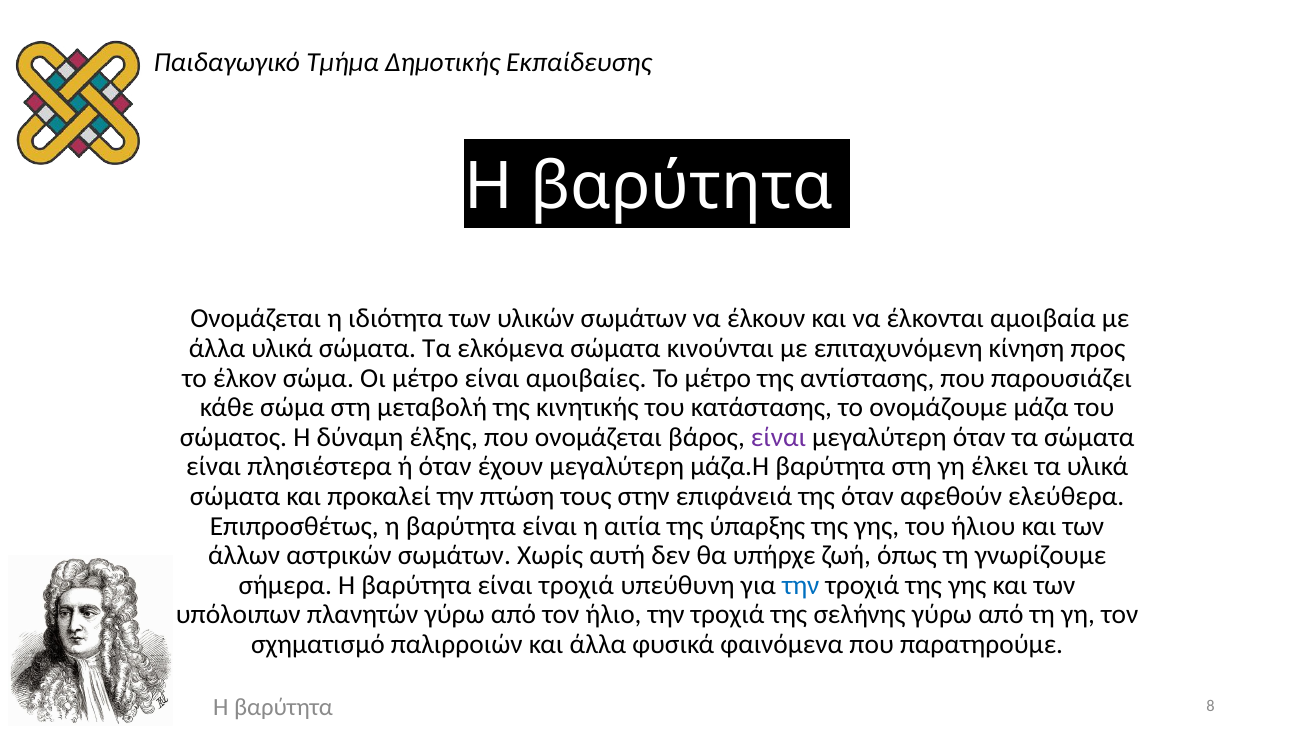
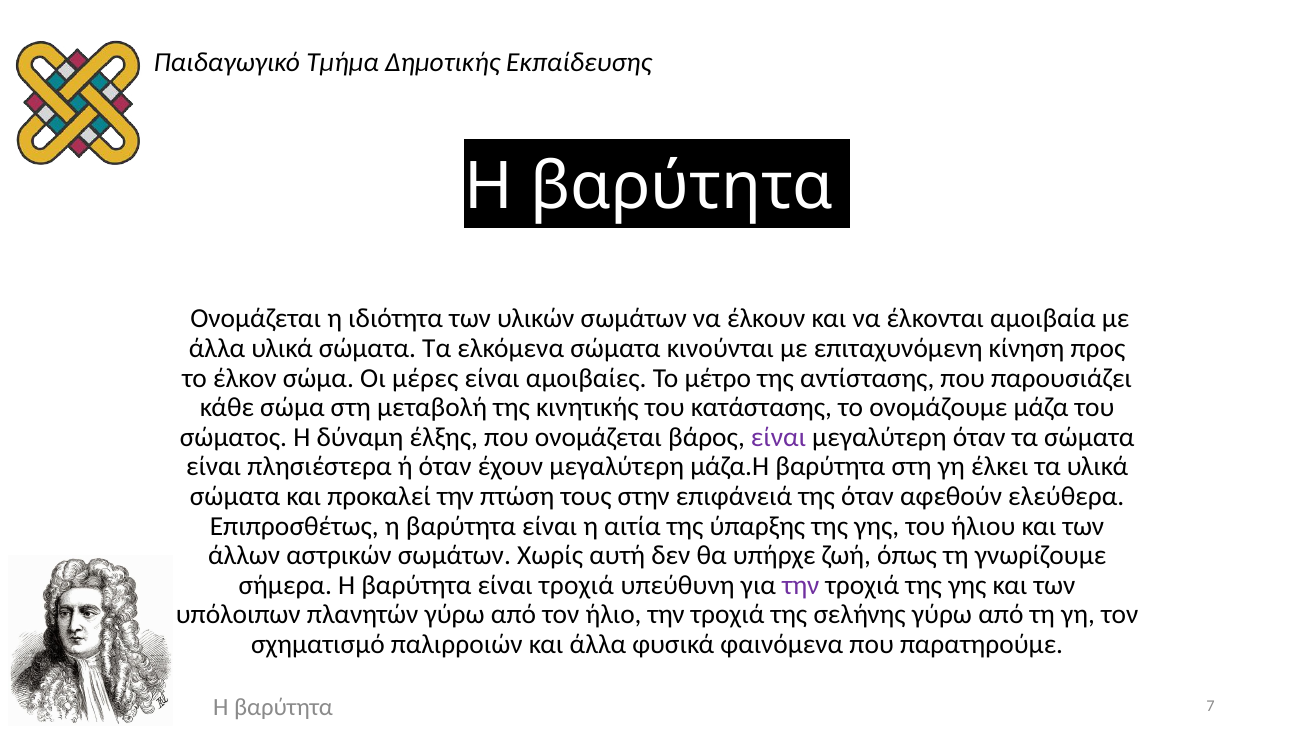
Οι μέτρο: μέτρο -> μέρες (425, 378)
την colour: blue -> purple (801, 585)
8: 8 -> 7 (1211, 706)
